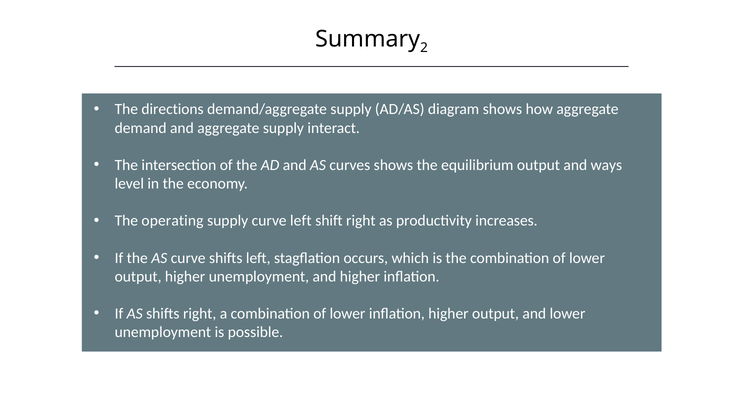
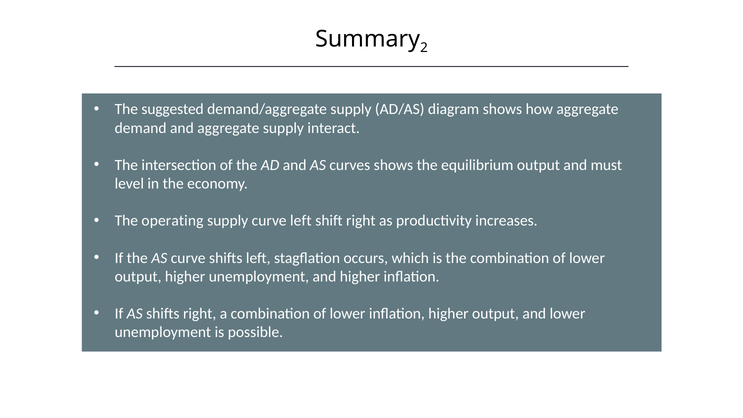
directions: directions -> suggested (173, 109)
ways: ways -> must (606, 165)
